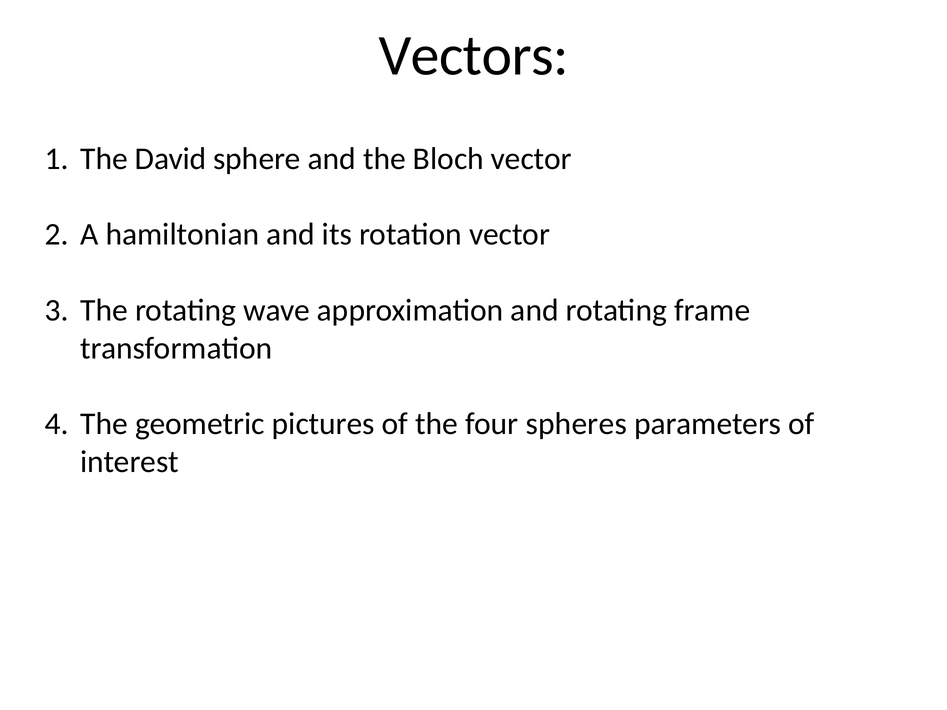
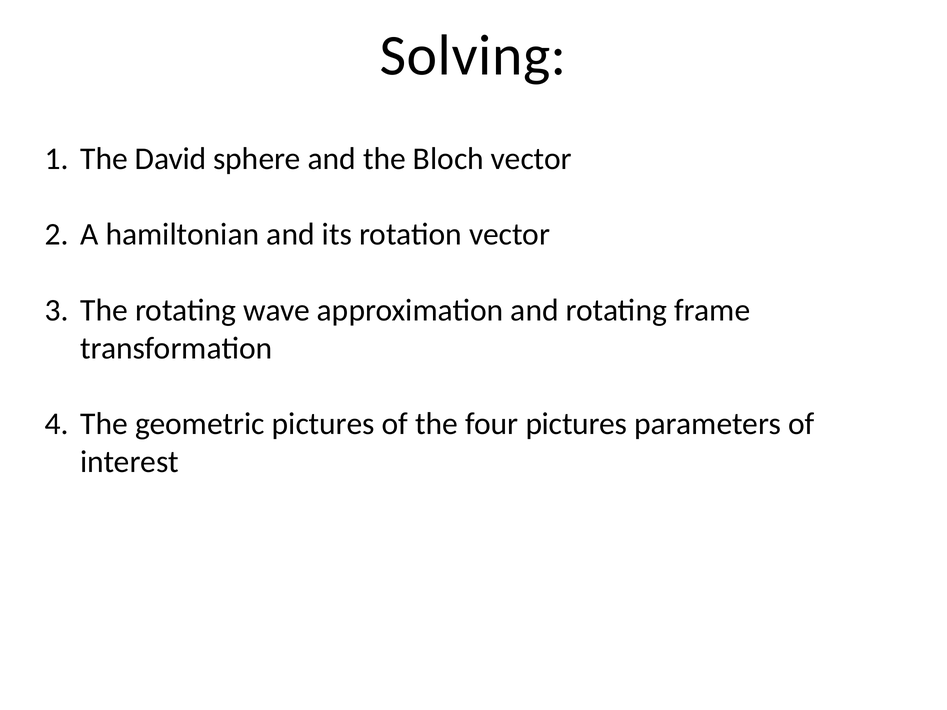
Vectors: Vectors -> Solving (473, 56)
four spheres: spheres -> pictures (576, 424)
